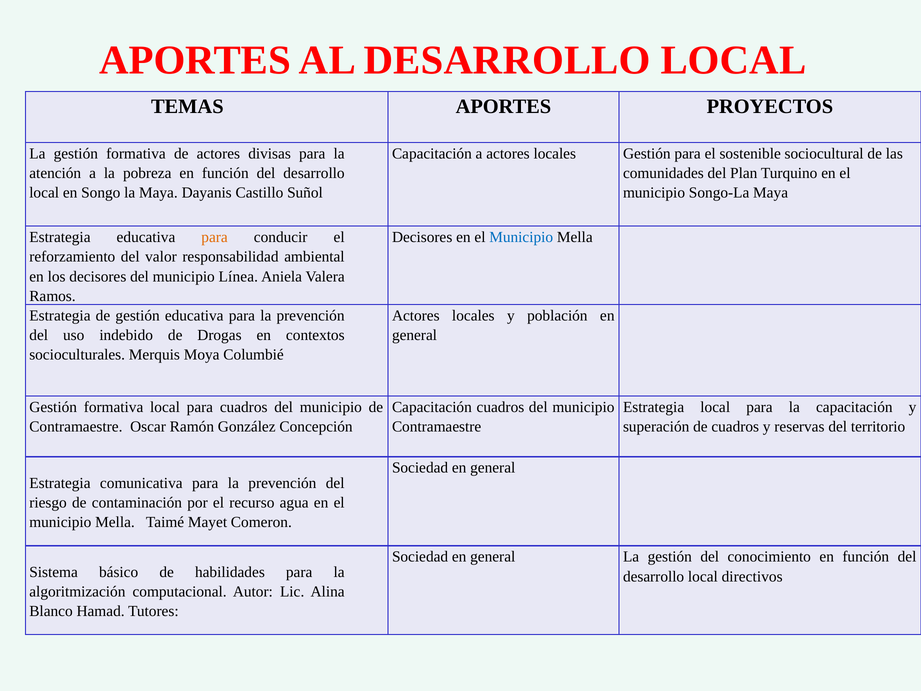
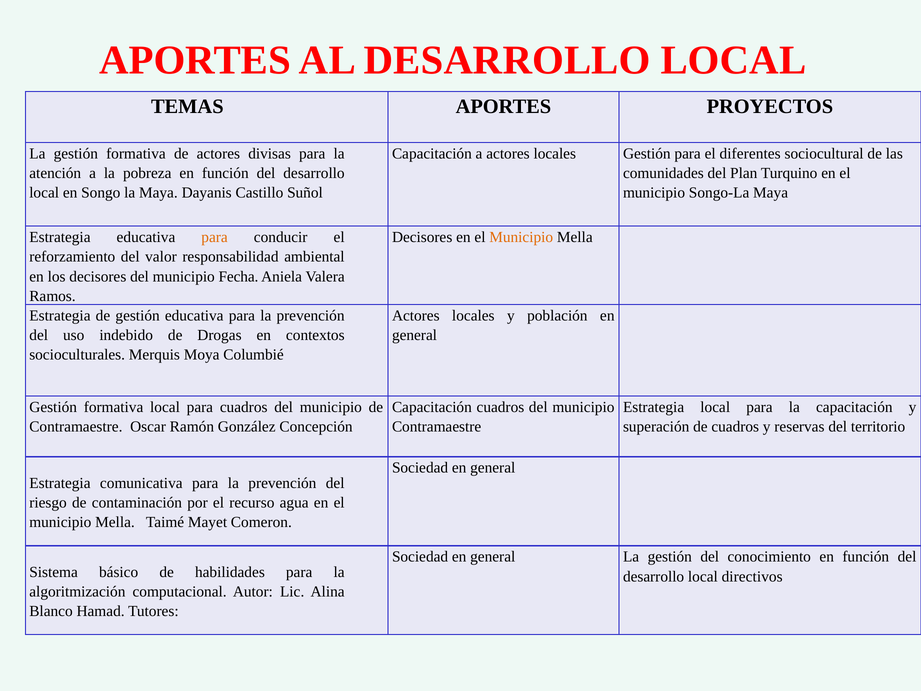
sostenible: sostenible -> diferentes (750, 153)
Municipio colour: blue -> orange (521, 237)
Línea: Línea -> Fecha (238, 276)
